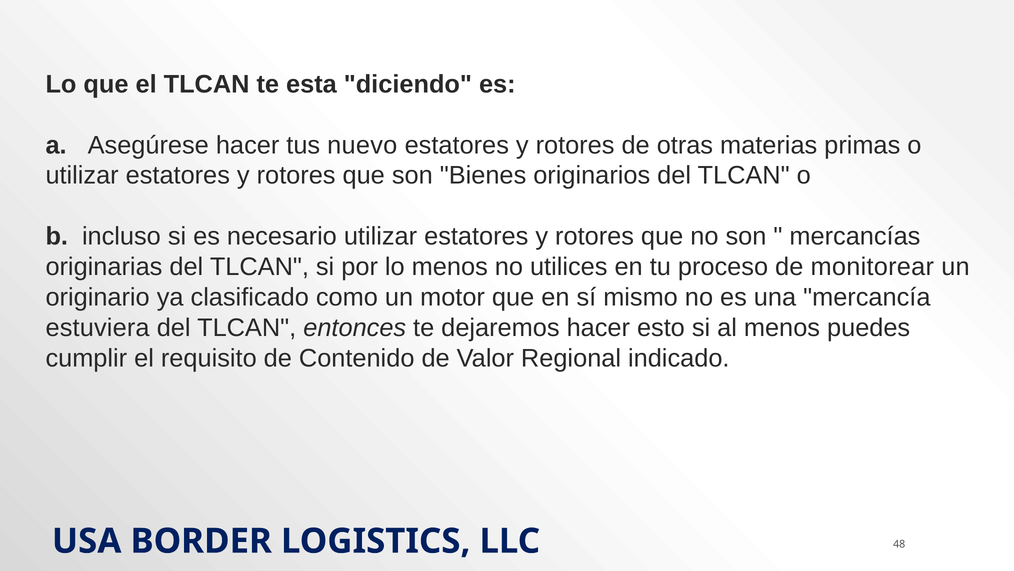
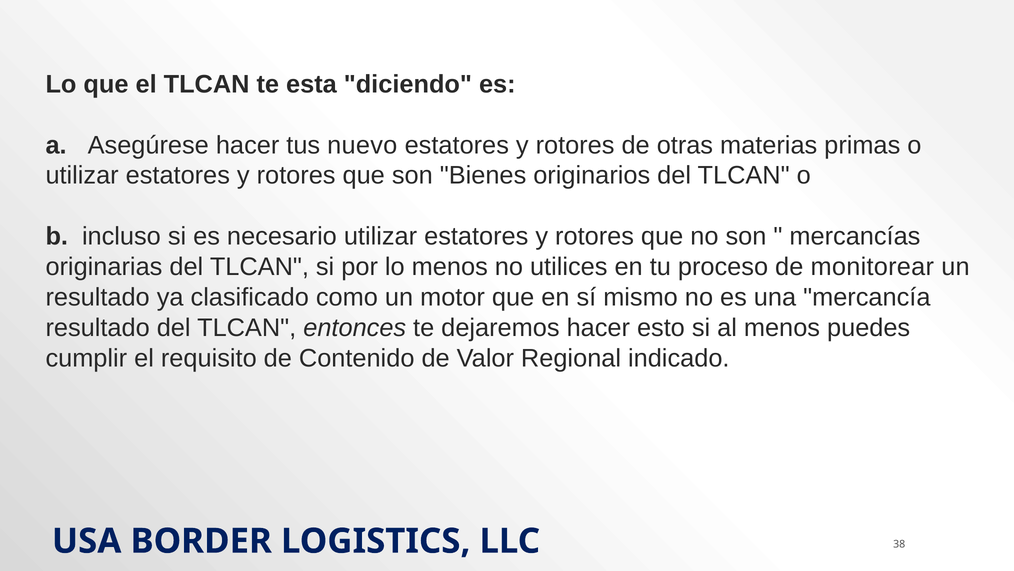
originario: originario -> resultado (98, 297)
estuviera: estuviera -> resultado (98, 328)
48: 48 -> 38 (899, 544)
